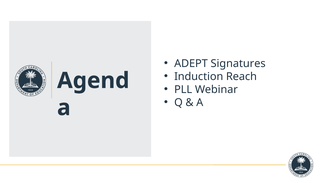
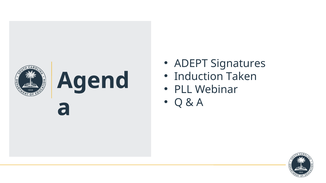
Reach: Reach -> Taken (241, 77)
